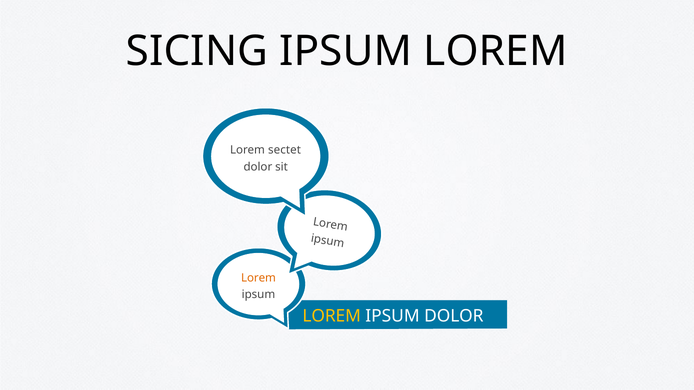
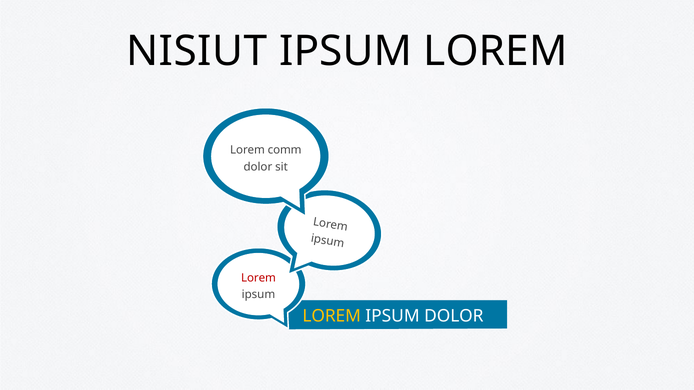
SICING: SICING -> NISIUT (197, 51)
sectet: sectet -> comm (285, 150)
Lorem colour: orange -> red (258, 278)
